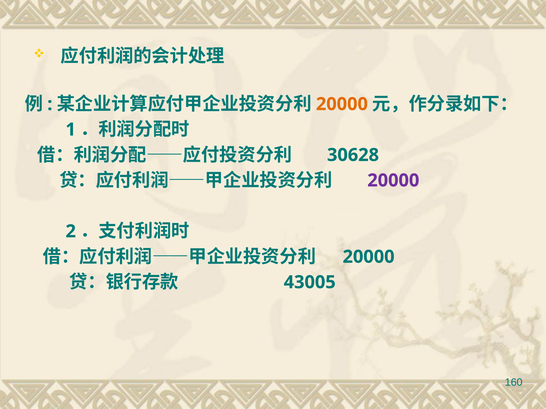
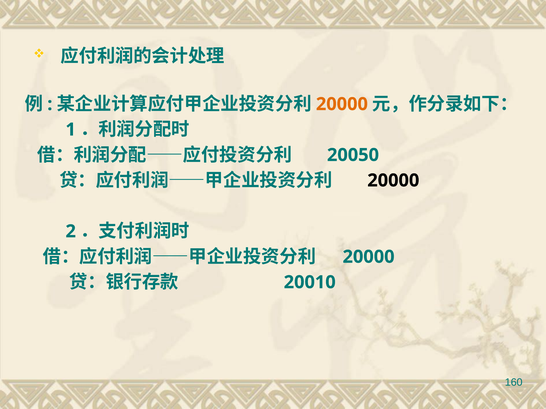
30628: 30628 -> 20050 (353, 155)
20000 colour: purple -> black (393, 181)
43005: 43005 -> 20010 (310, 283)
